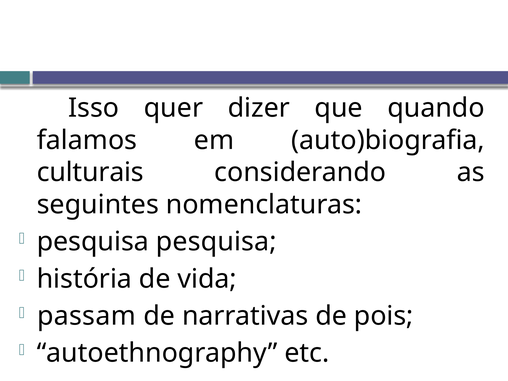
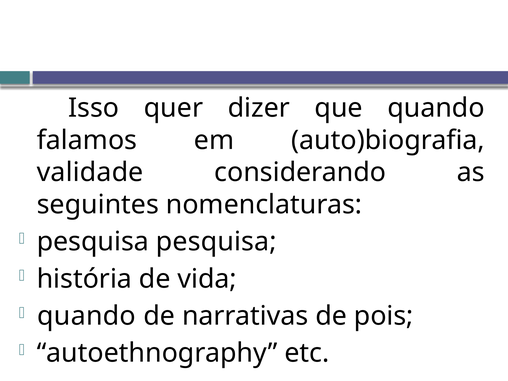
culturais: culturais -> validade (90, 172)
passam: passam -> quando (86, 316)
